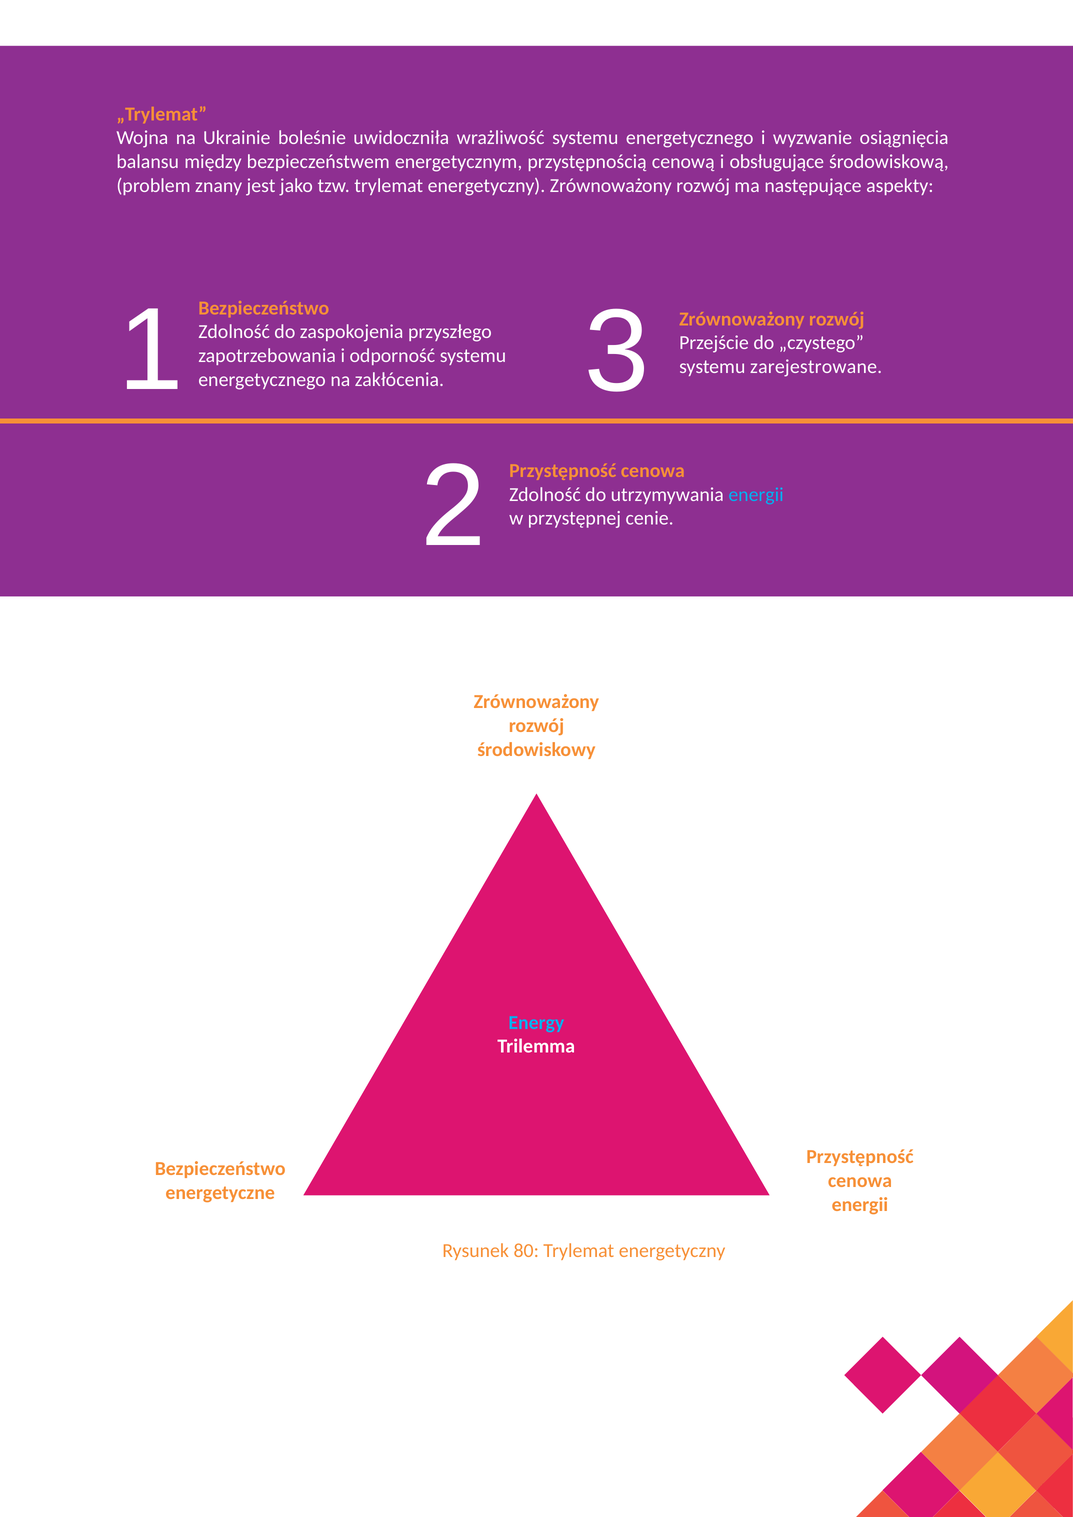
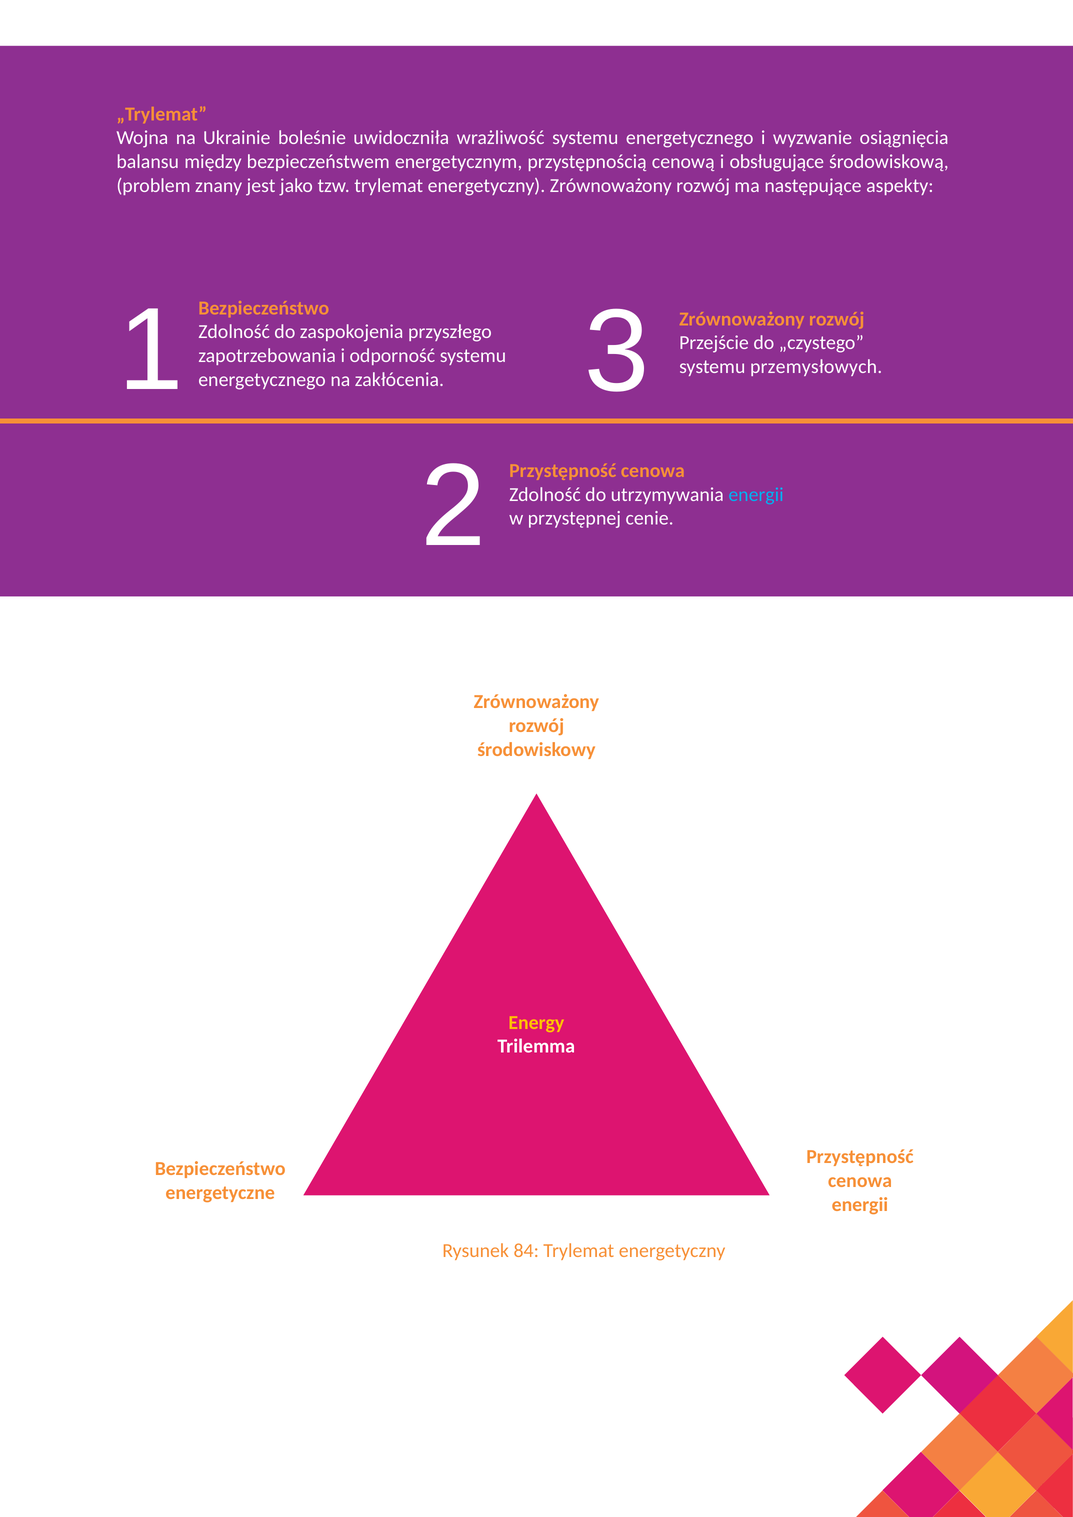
zarejestrowane: zarejestrowane -> przemysłowych (816, 367)
Energy colour: light blue -> yellow (536, 1023)
80: 80 -> 84 (526, 1251)
